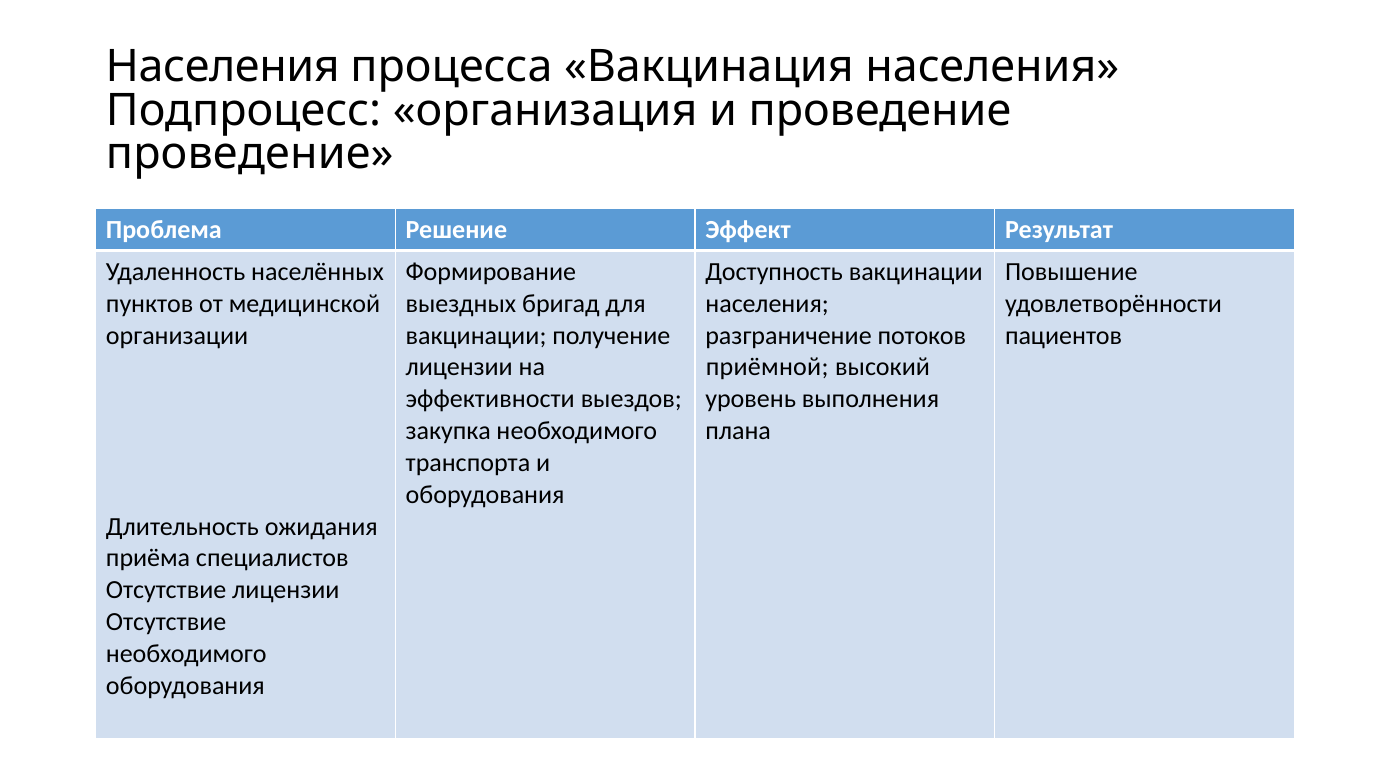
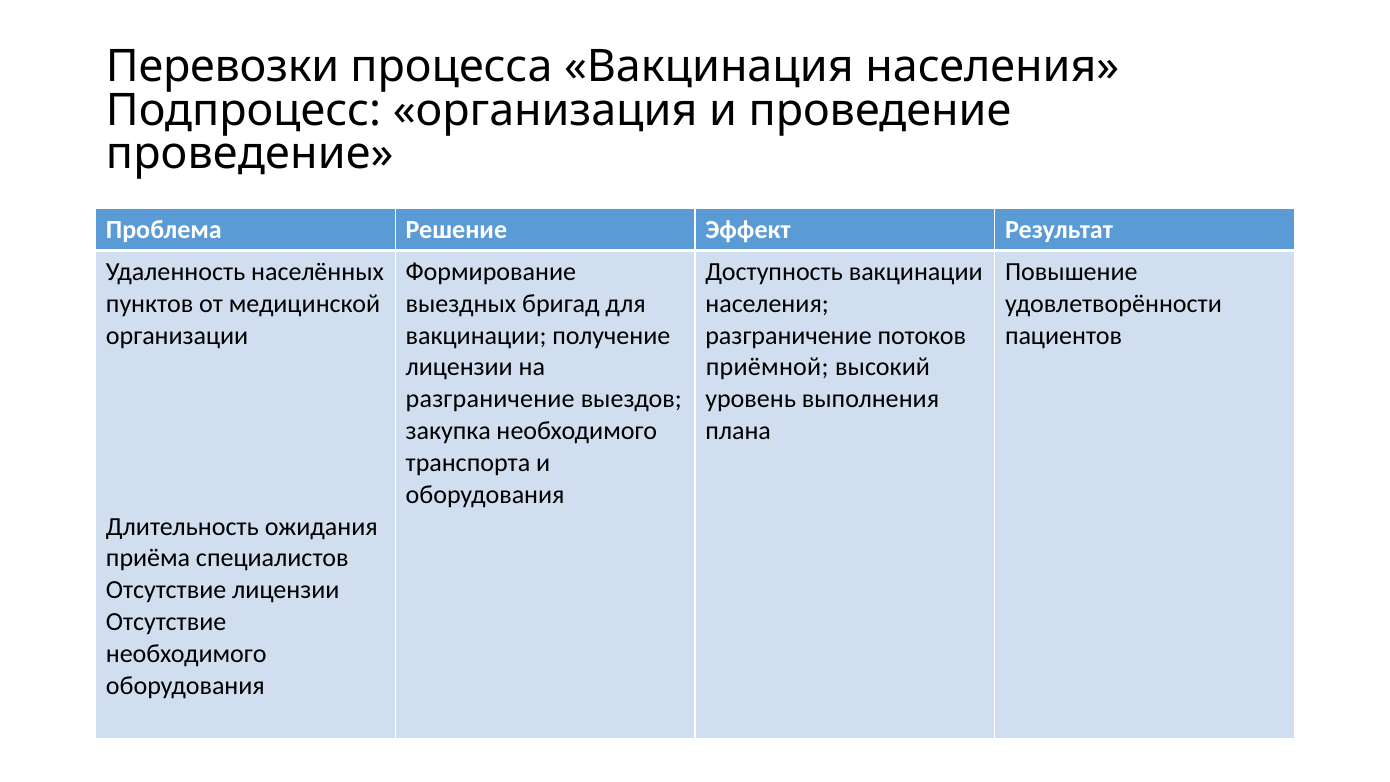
Населения: Населения -> Перевозки (223, 67)
эффективности: эффективности -> разграничение (490, 399)
